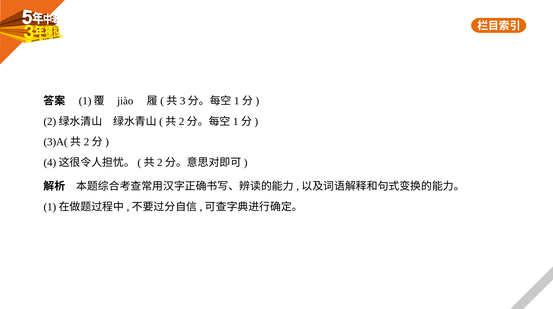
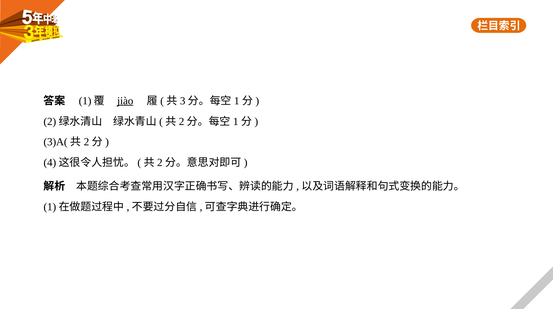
jiào underline: none -> present (125, 101)
